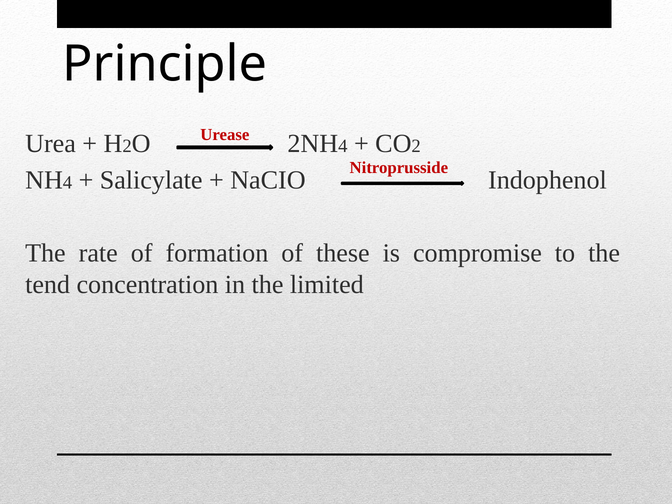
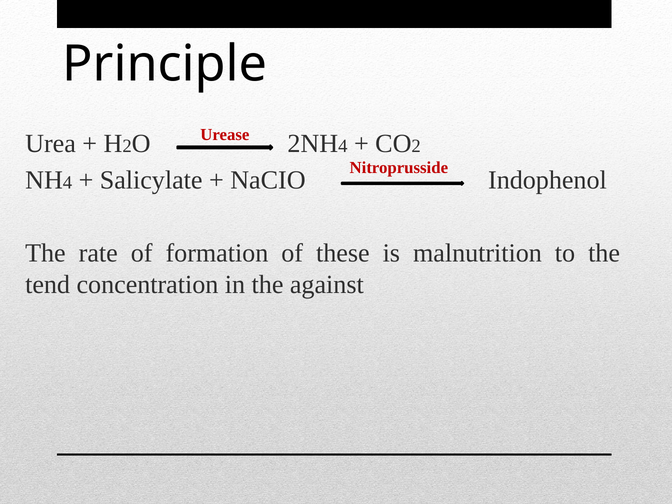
compromise: compromise -> malnutrition (477, 253)
limited: limited -> against (327, 285)
